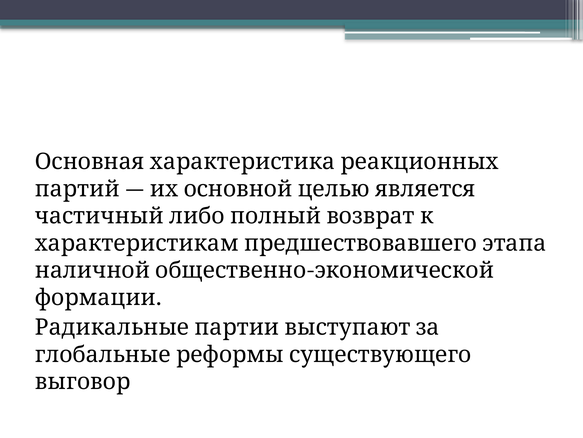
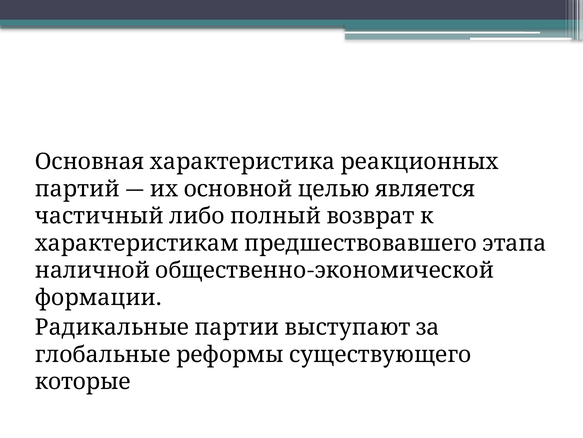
выговор: выговор -> которые (83, 381)
